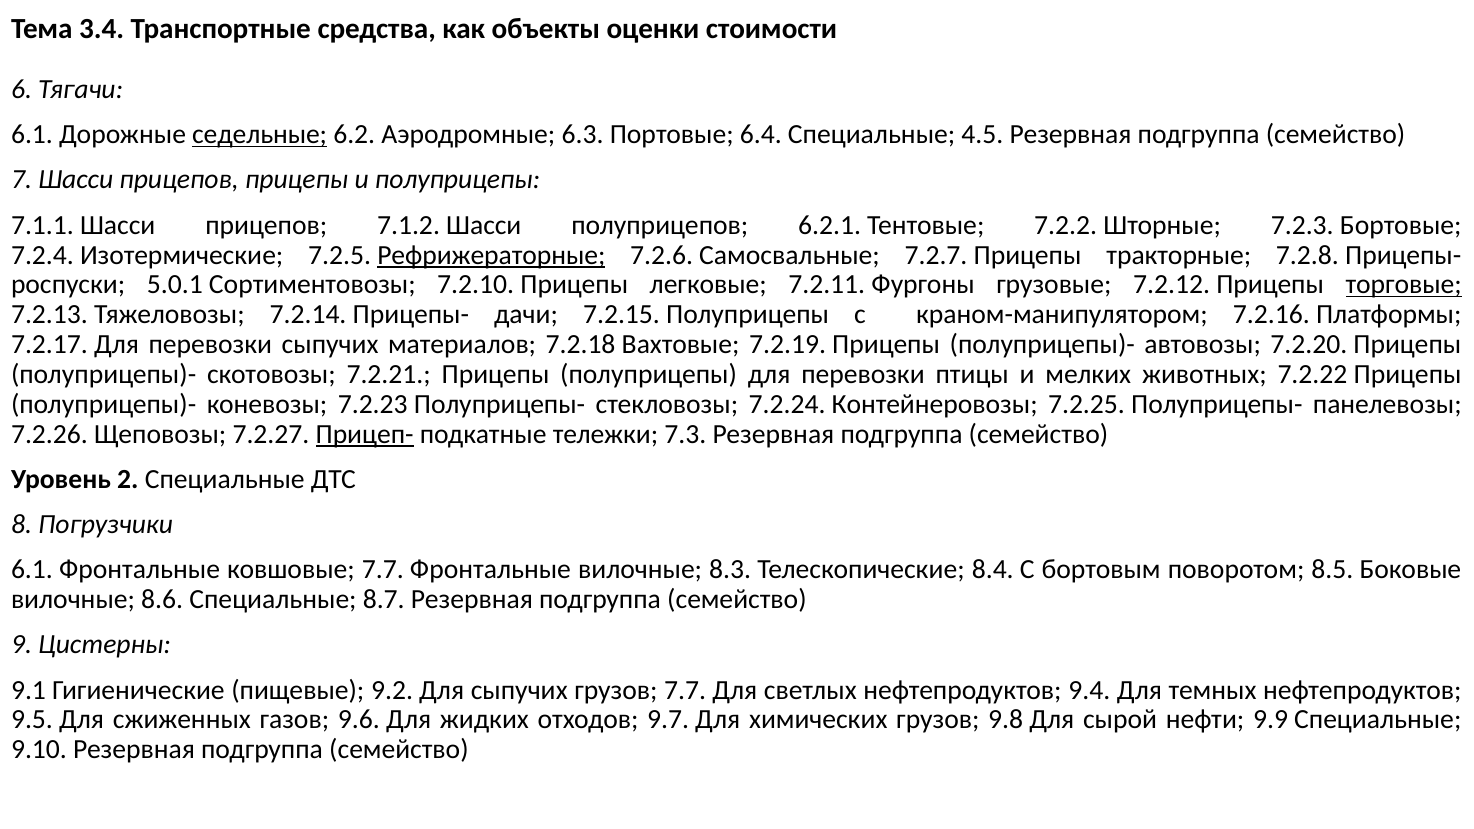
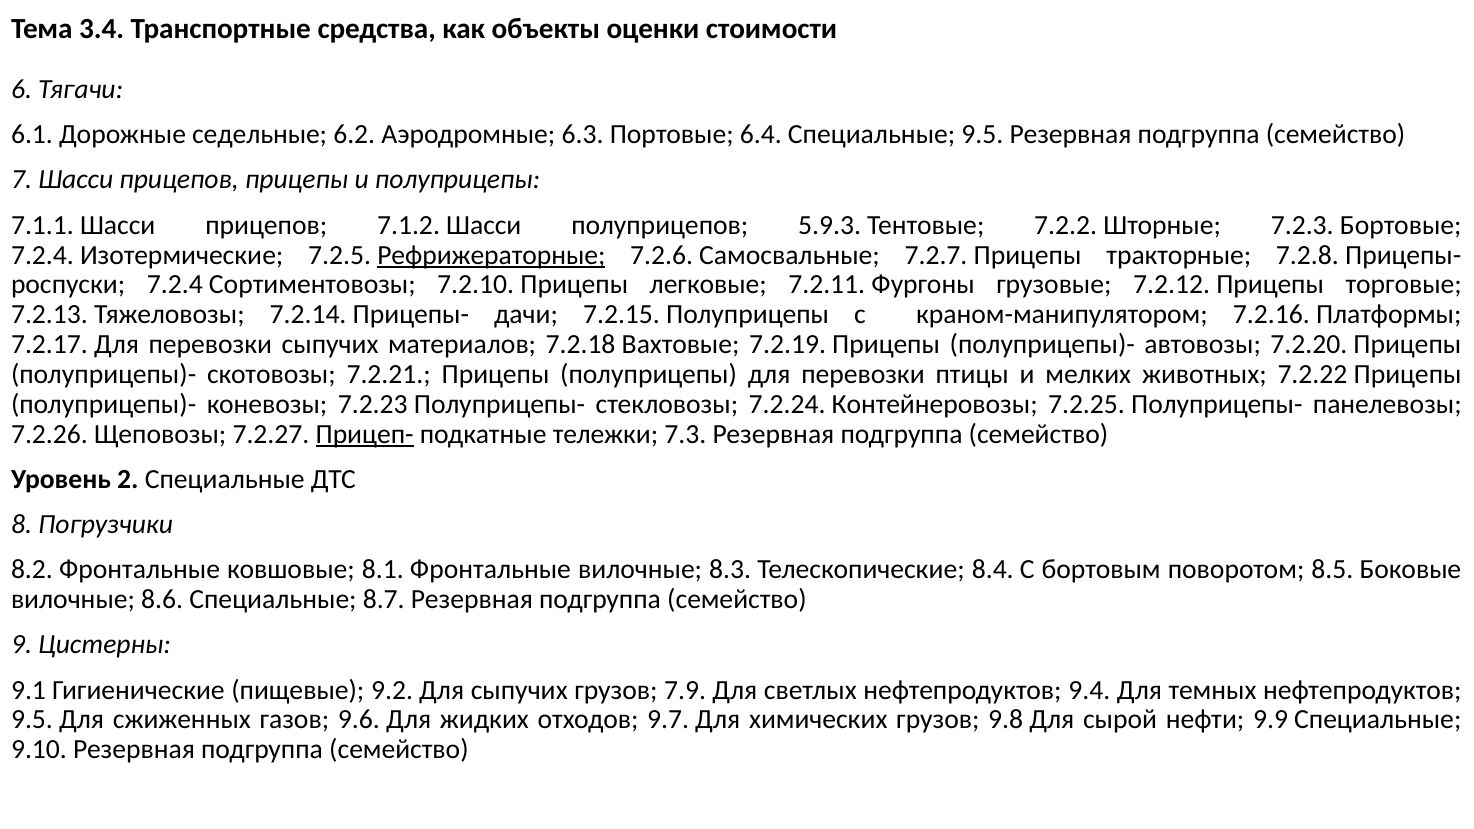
седельные underline: present -> none (260, 135)
Специальные 4.5: 4.5 -> 9.5 (982, 135)
6.2.1: 6.2.1 -> 5.9.3 (830, 225)
5.0.1: 5.0.1 -> 7.2.4 (175, 285)
торговые underline: present -> none (1404, 285)
6.1: 6.1 -> 8.2 (32, 570)
ковшовые 7.7: 7.7 -> 8.1 (383, 570)
грузов 7.7: 7.7 -> 7.9 (685, 690)
